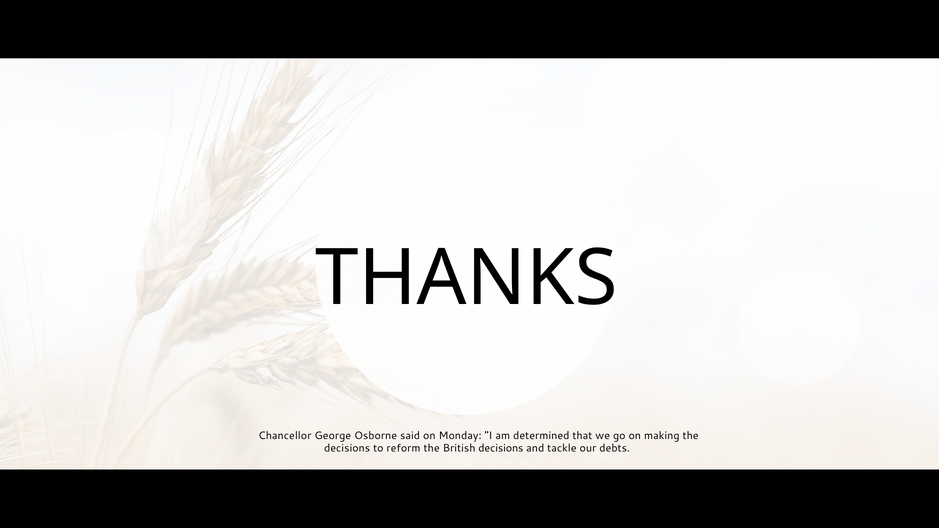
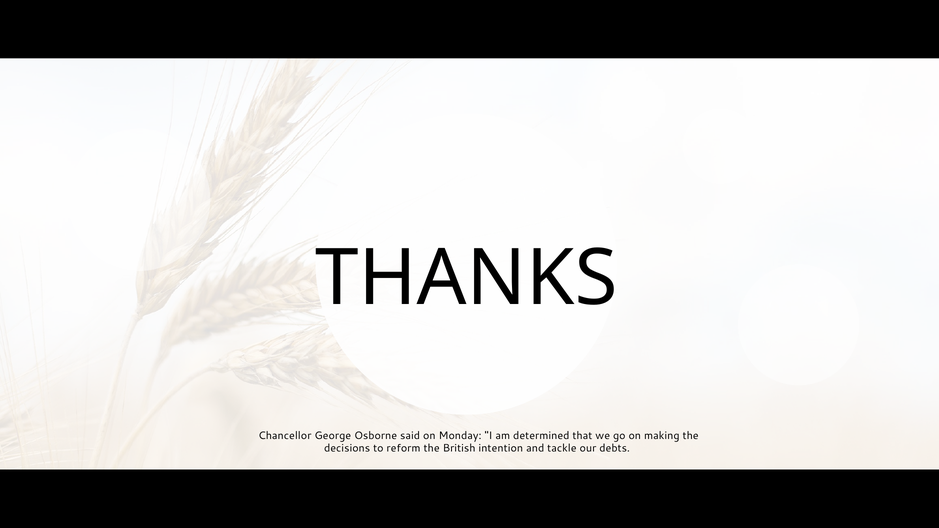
British decisions: decisions -> intention (501, 449)
